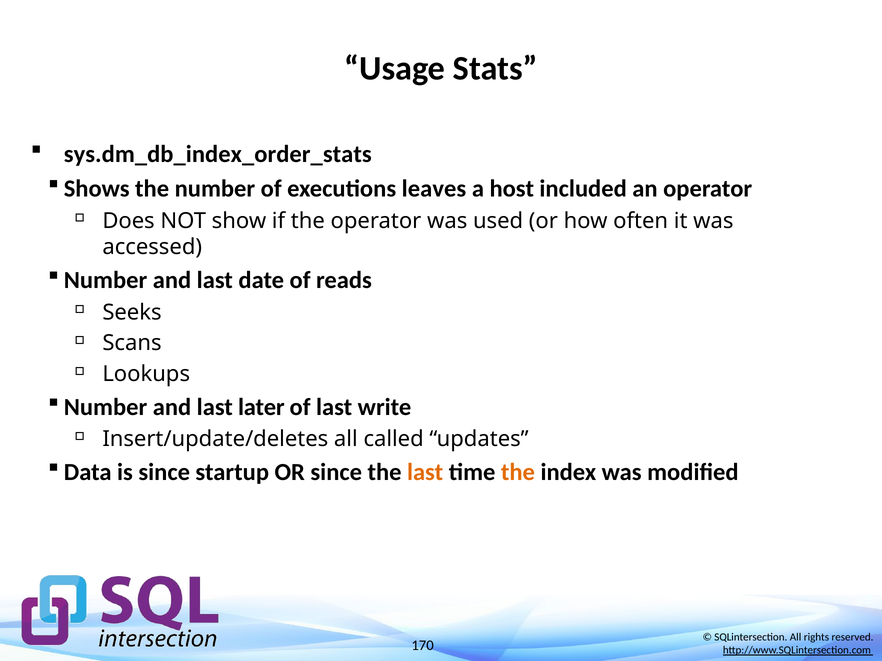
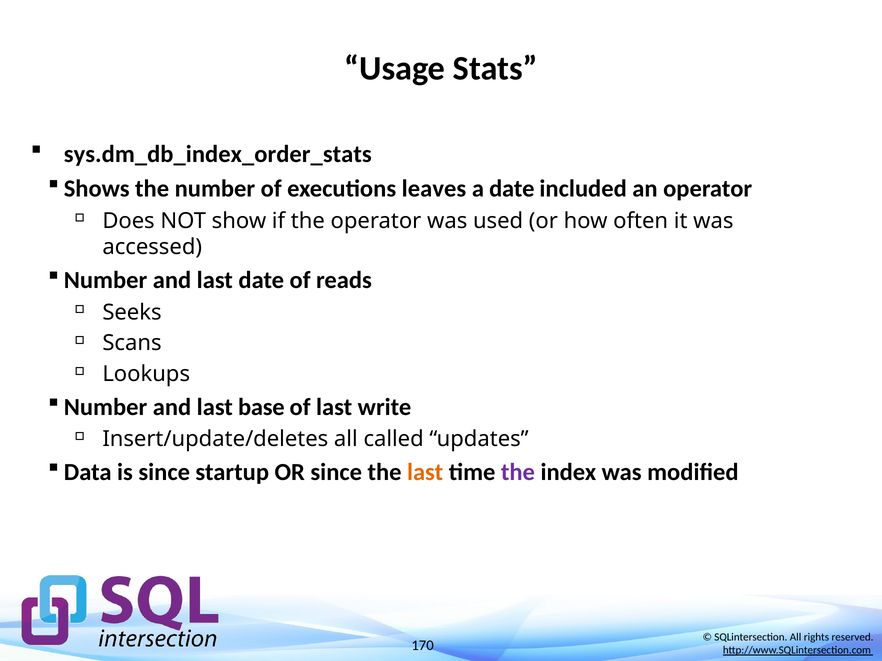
a host: host -> date (512, 189)
later: later -> base (261, 407)
the colour: orange -> purple (518, 473)
